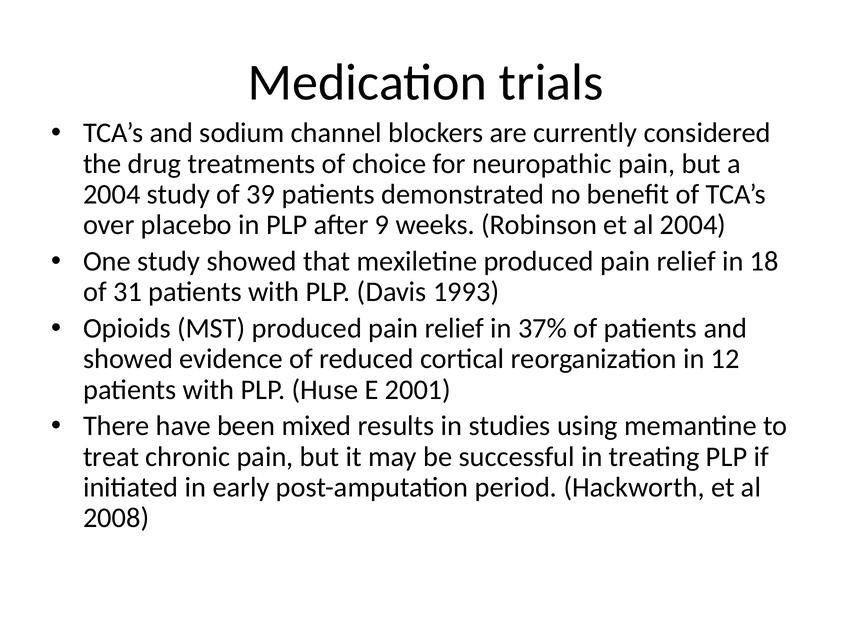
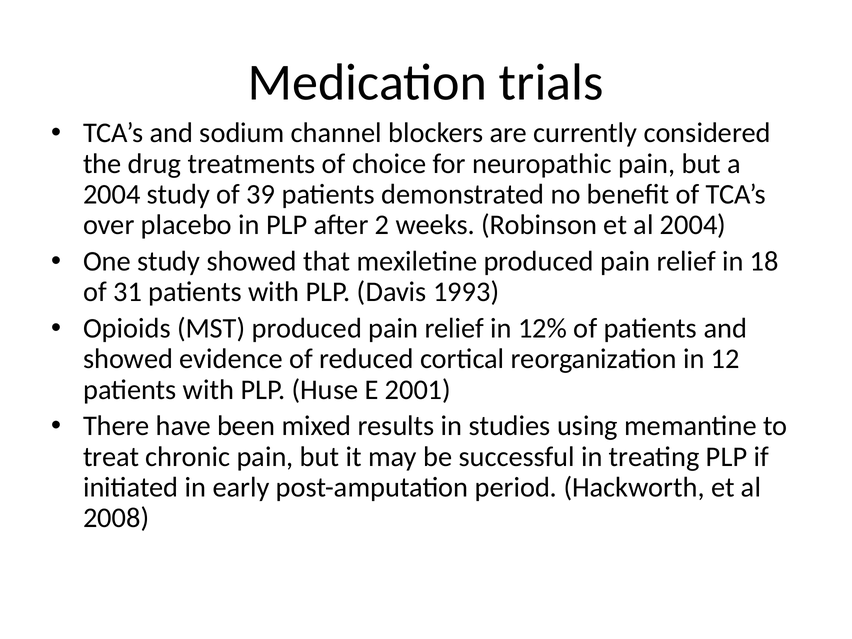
9: 9 -> 2 (382, 225)
37%: 37% -> 12% (543, 328)
